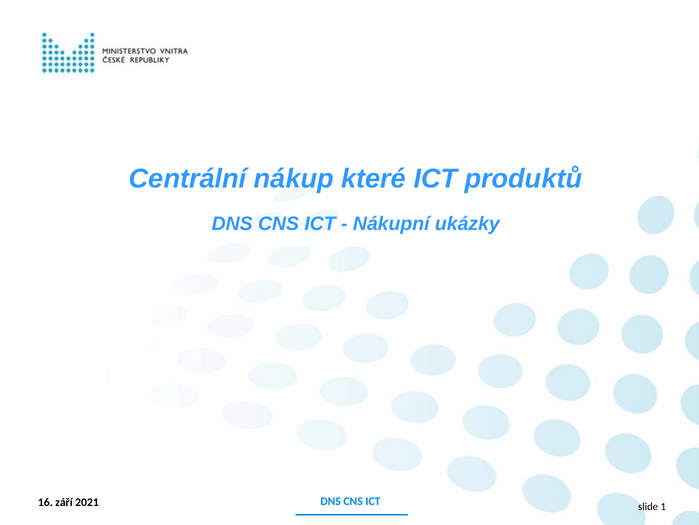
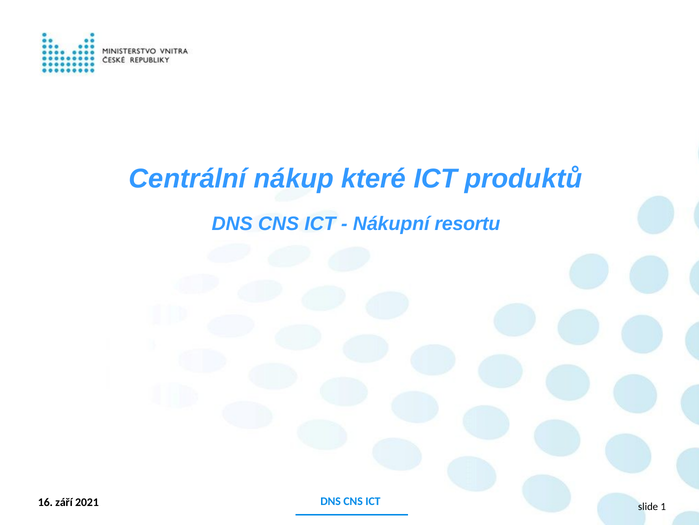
ukázky: ukázky -> resortu (467, 223)
